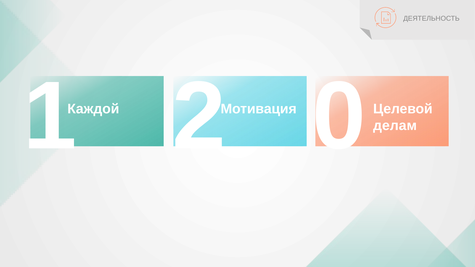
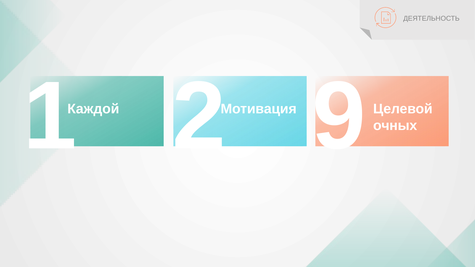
0: 0 -> 9 (339, 117)
делам: делам -> очных (395, 126)
